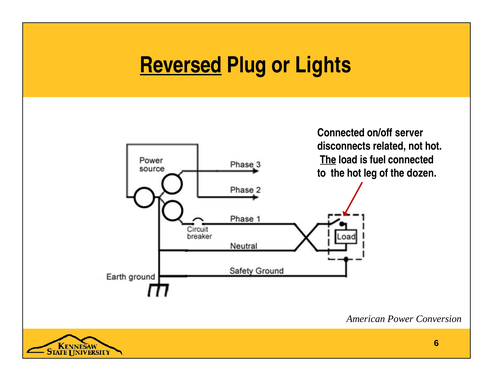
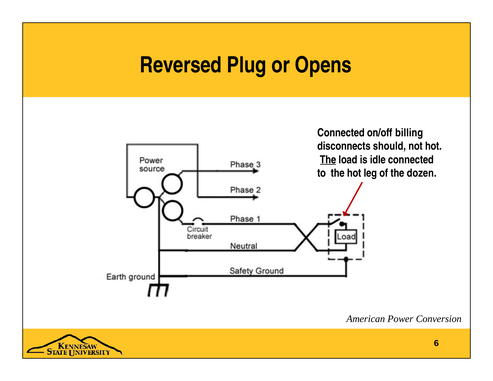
Reversed underline: present -> none (181, 65)
Lights: Lights -> Opens (323, 65)
server: server -> billing (409, 133)
related: related -> should (389, 146)
fuel: fuel -> idle (378, 160)
